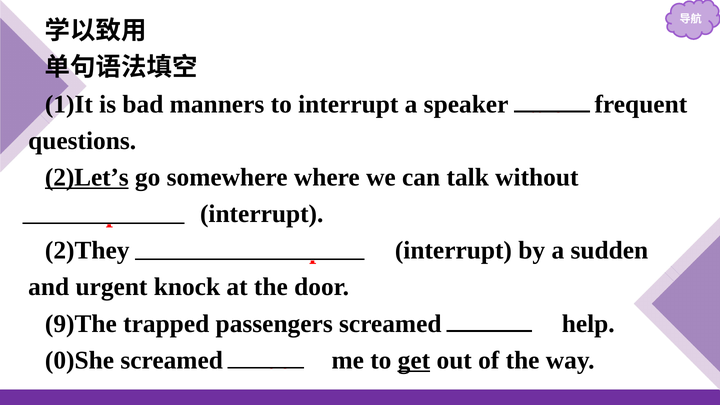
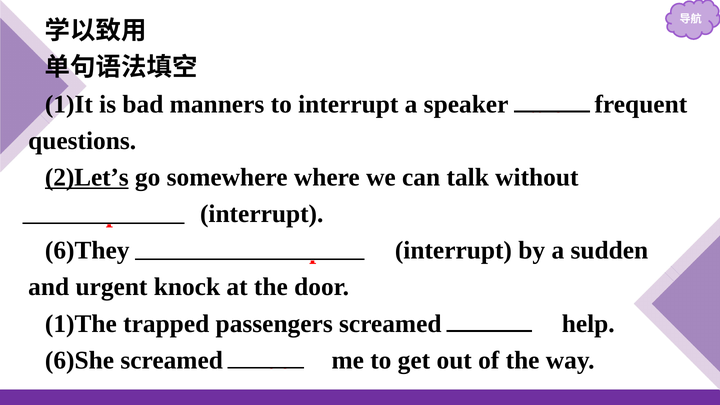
2)They: 2)They -> 6)They (87, 250)
9)The: 9)The -> 1)The (81, 324)
0)She: 0)She -> 6)She (80, 360)
get underline: present -> none (414, 360)
